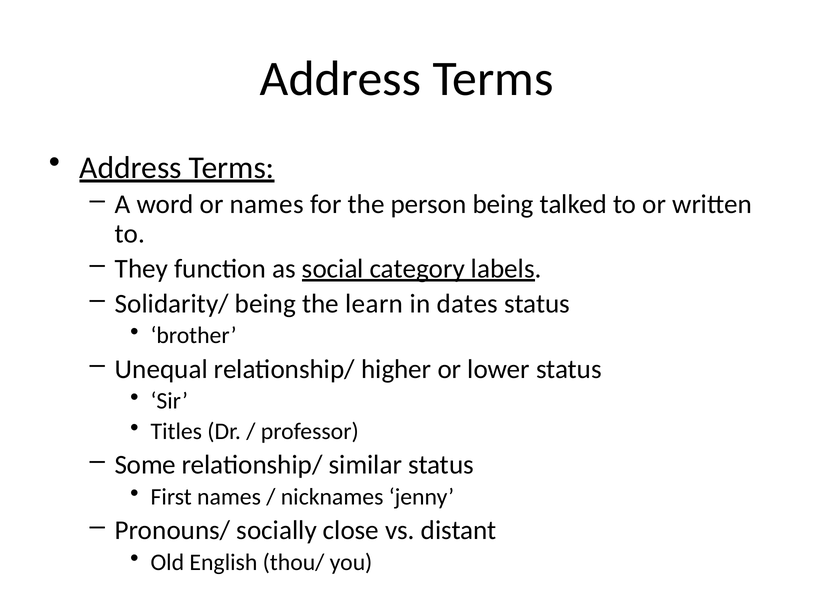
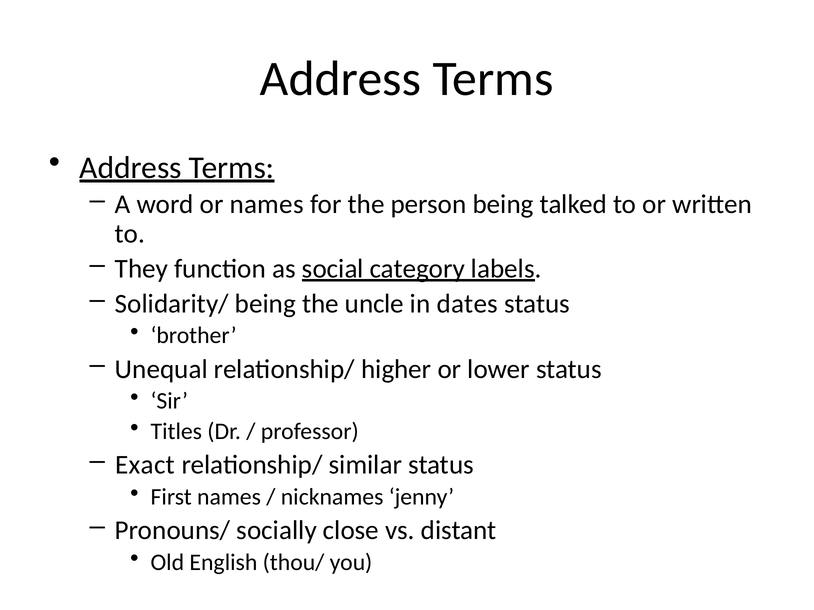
learn: learn -> uncle (374, 304)
Some: Some -> Exact (145, 465)
